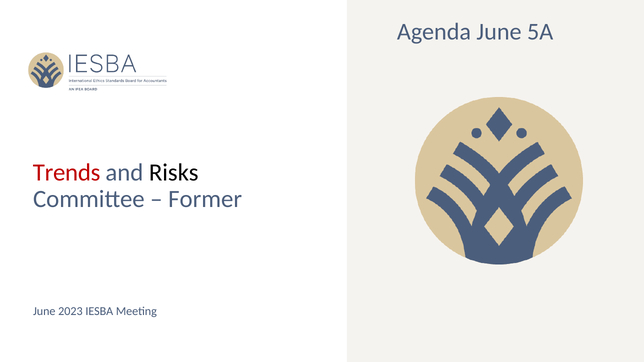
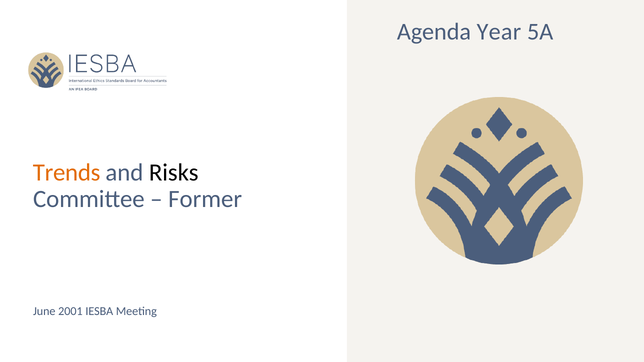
Agenda June: June -> Year (499, 32)
Trends colour: red -> orange (67, 172)
2023: 2023 -> 2001 (70, 312)
